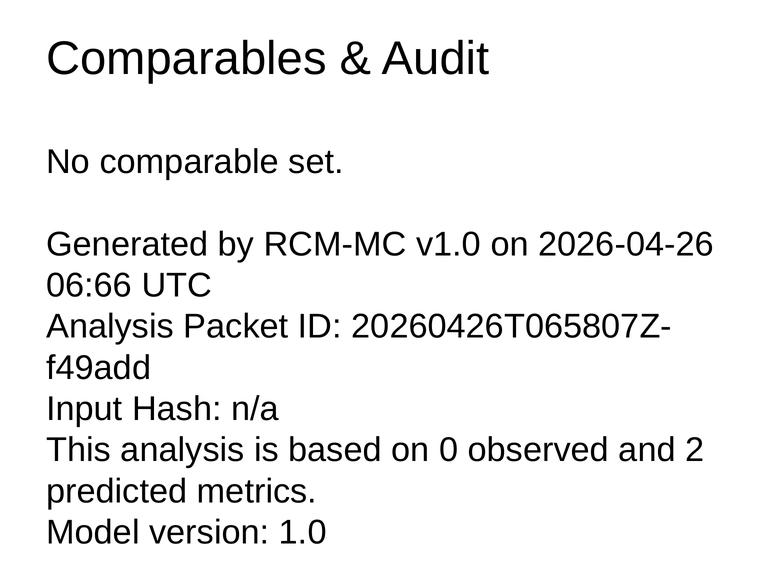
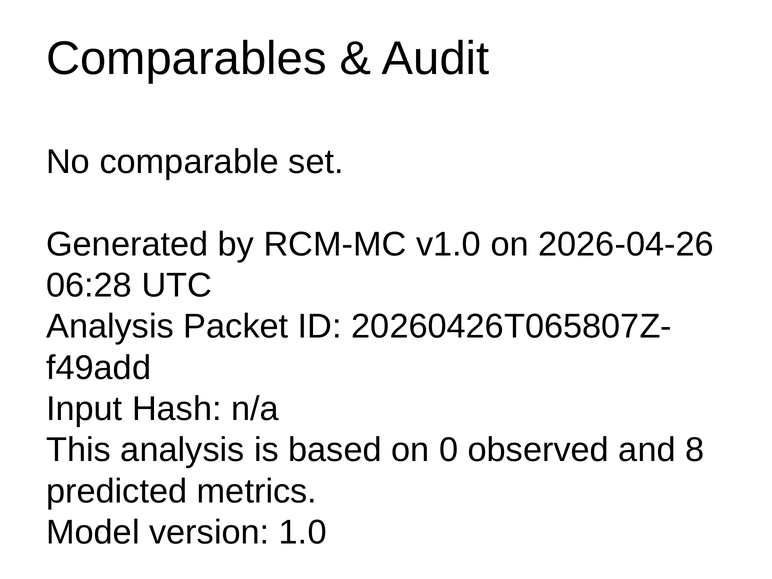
06:66: 06:66 -> 06:28 (89, 285)
2: 2 -> 8 (695, 450)
